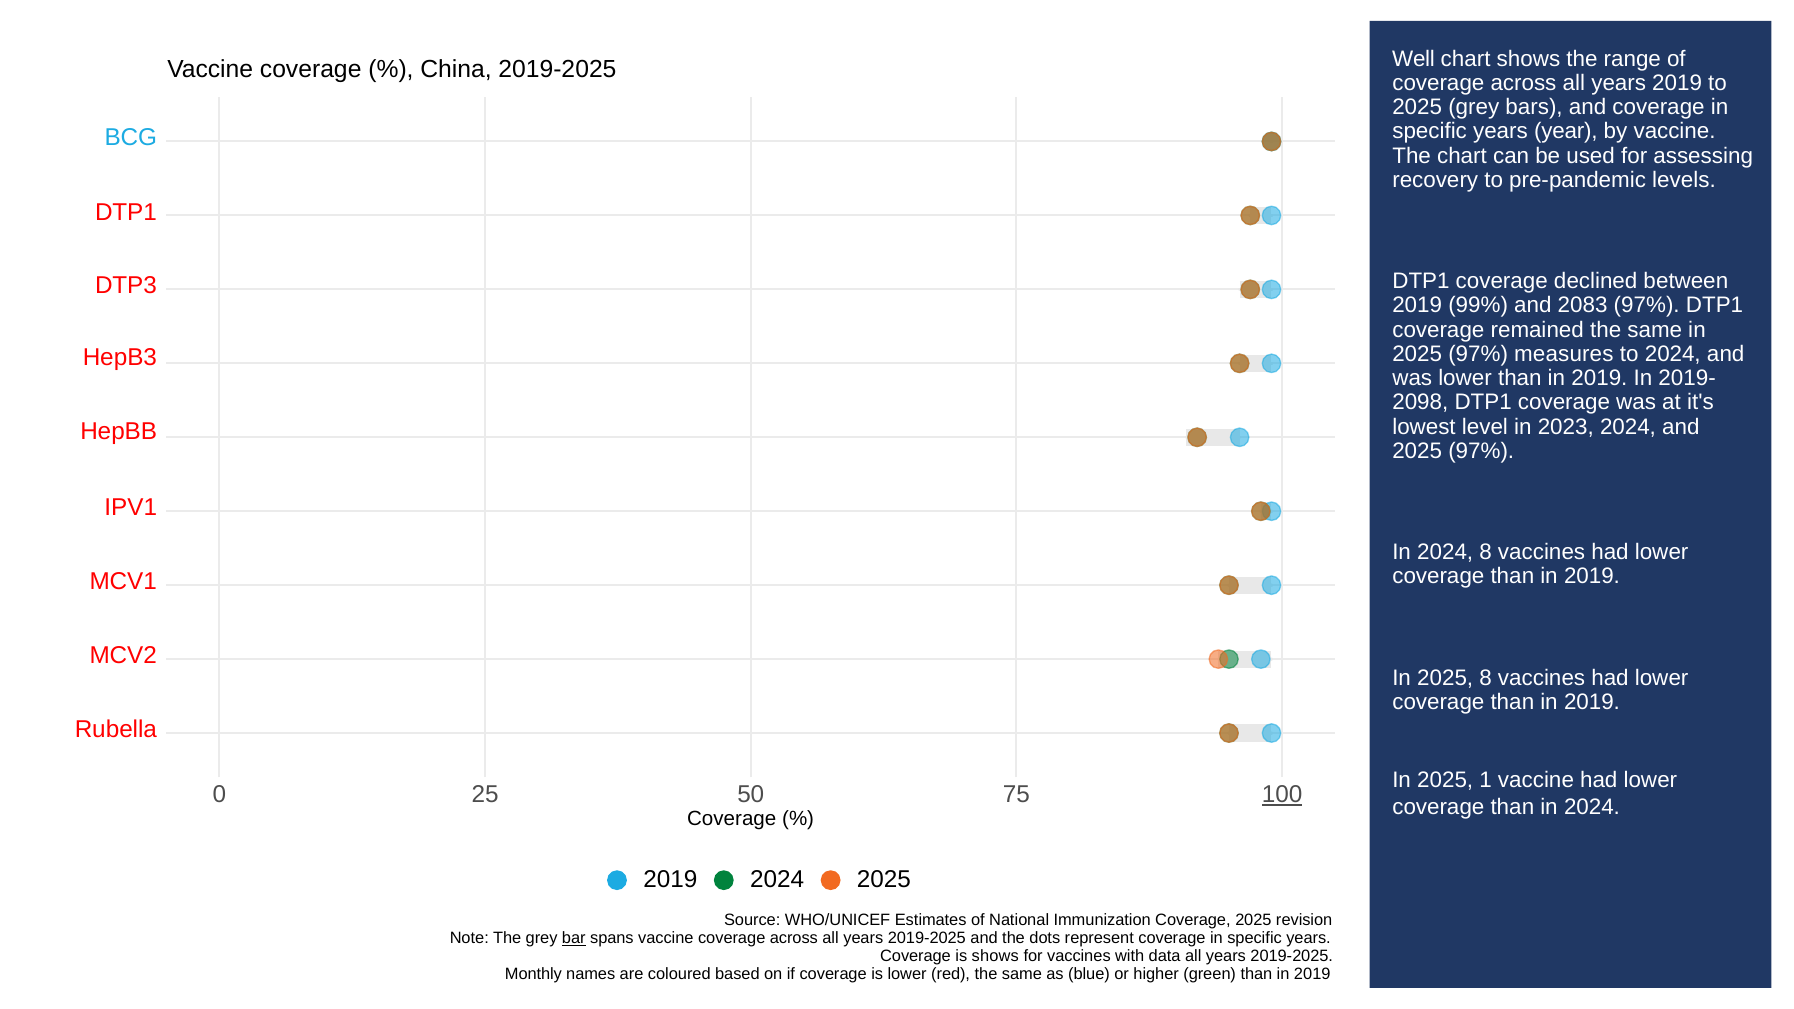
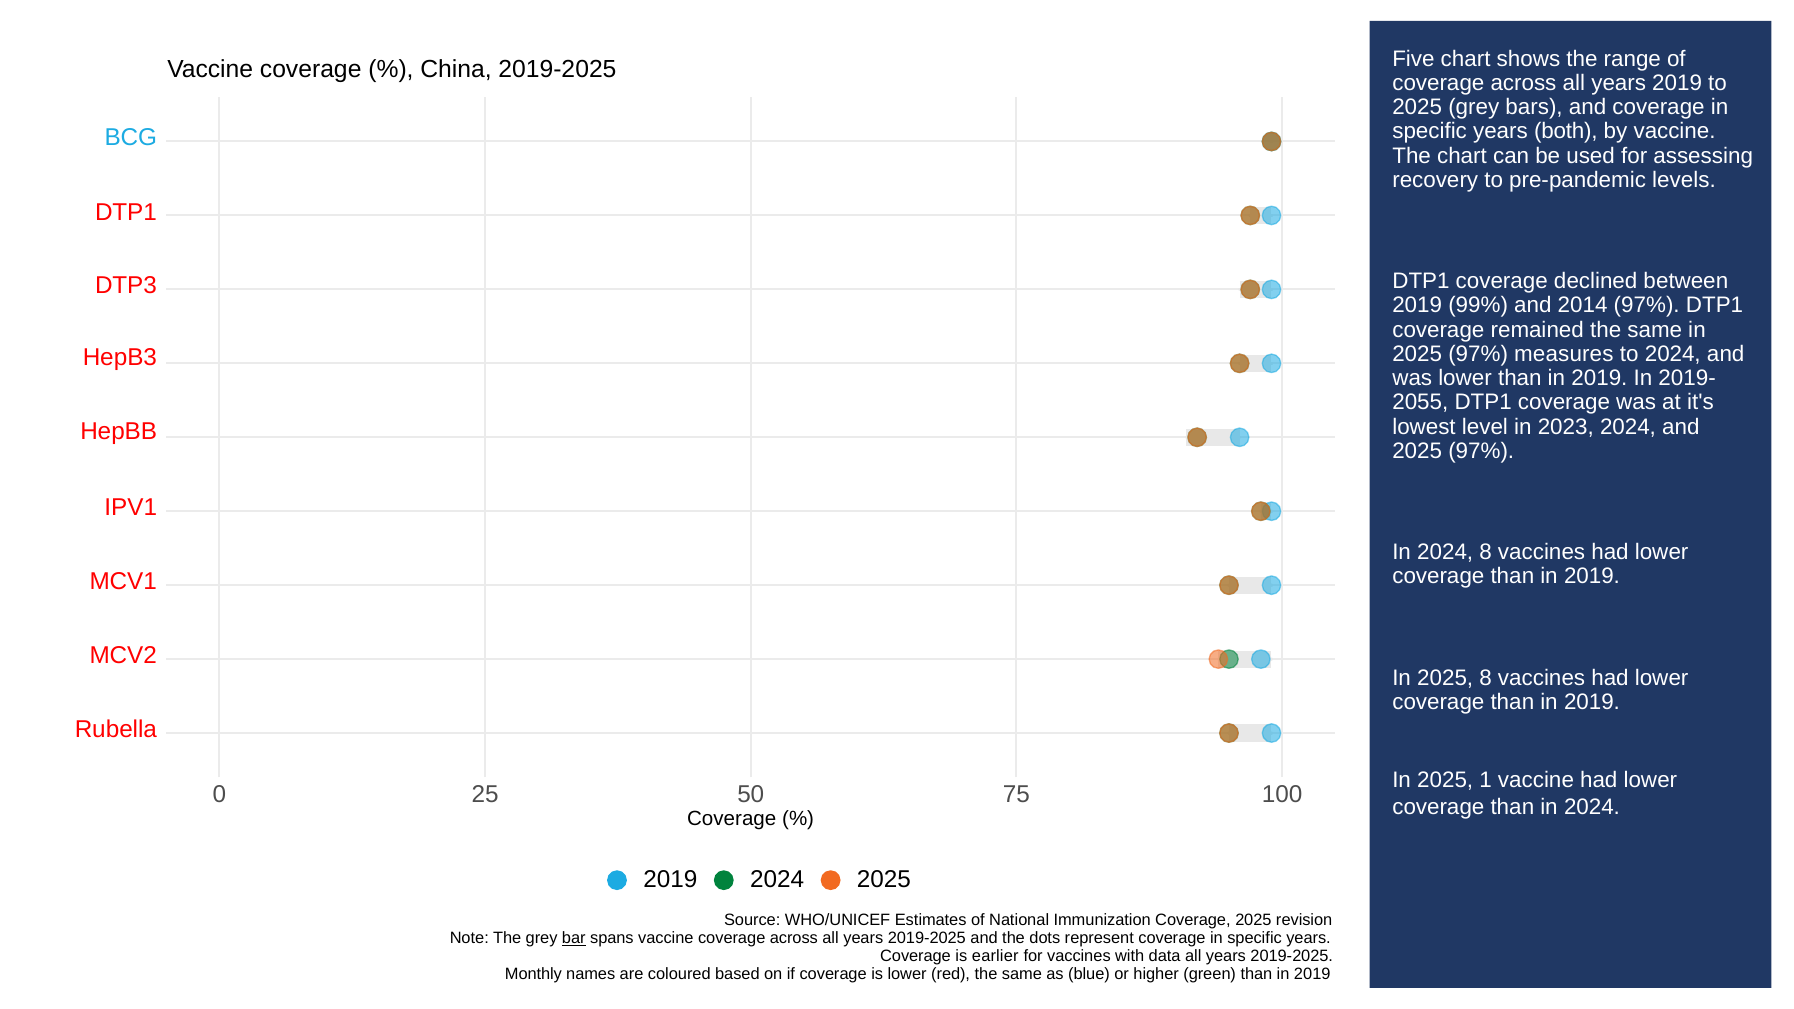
Well: Well -> Five (1413, 59)
year: year -> both (1566, 132)
2083: 2083 -> 2014 (1583, 306)
2098: 2098 -> 2055 (1420, 402)
100 underline: present -> none (1282, 795)
is shows: shows -> earlier (995, 956)
